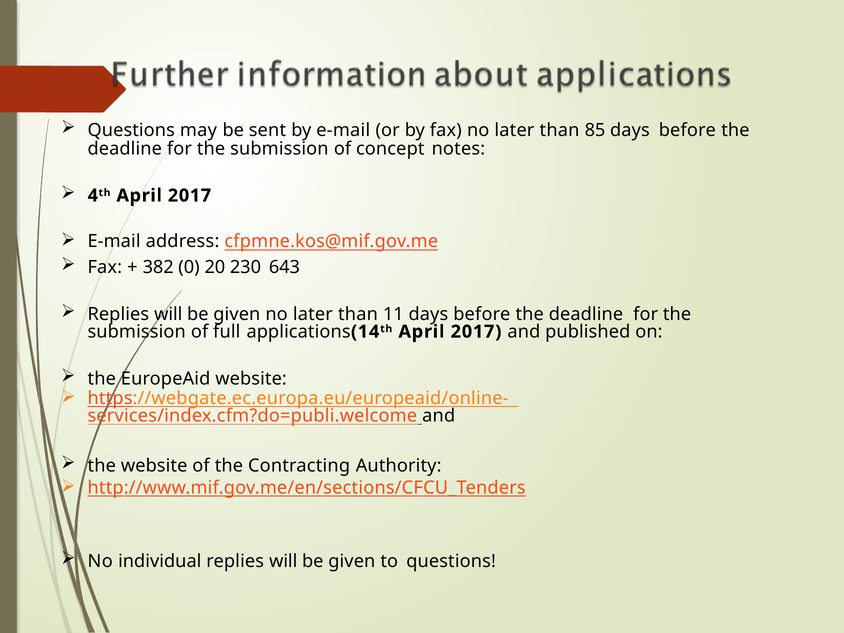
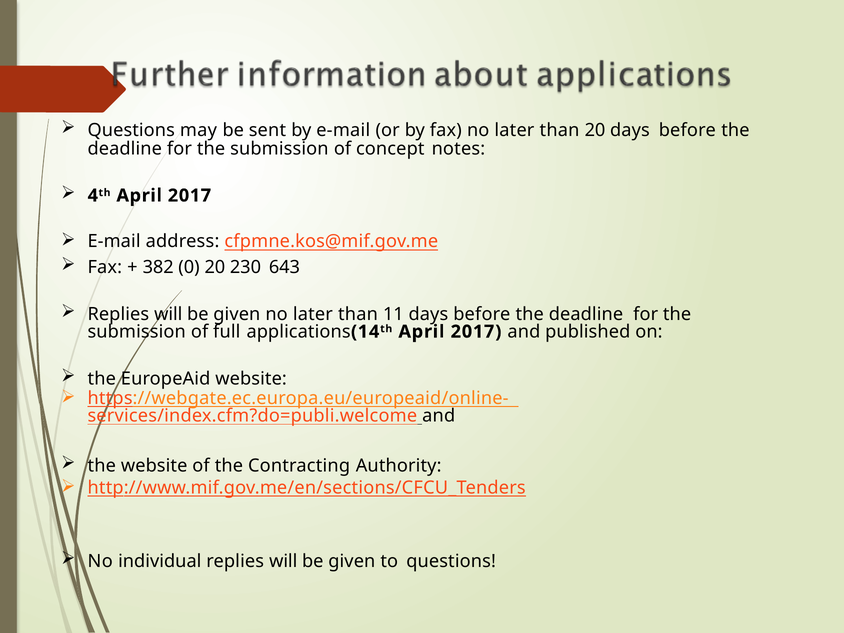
than 85: 85 -> 20 (595, 130)
